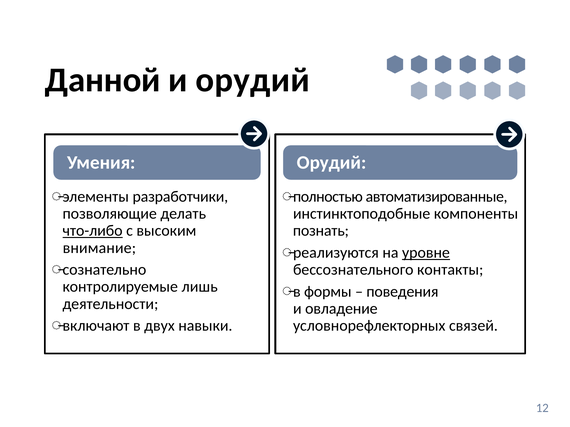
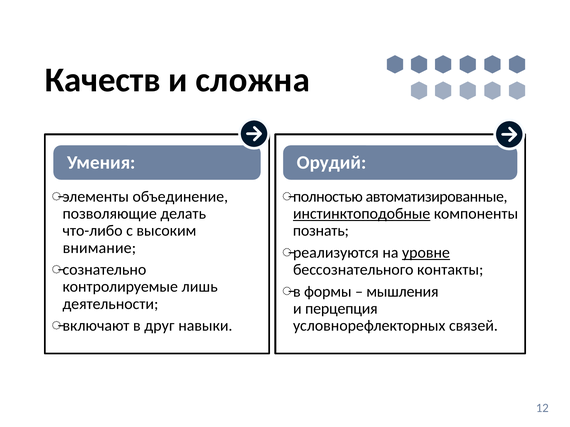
Данной: Данной -> Качеств (103, 80)
и орудий: орудий -> сложна (253, 80)
разработчики: разработчики -> объединение (180, 197)
инстинктоподобные underline: none -> present (362, 214)
что-либо underline: present -> none (93, 231)
поведения: поведения -> мышления (402, 292)
овладение: овладение -> перцепция (341, 309)
двух: двух -> друг (159, 326)
